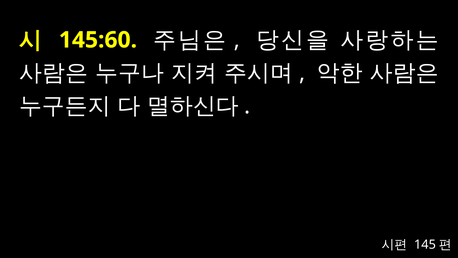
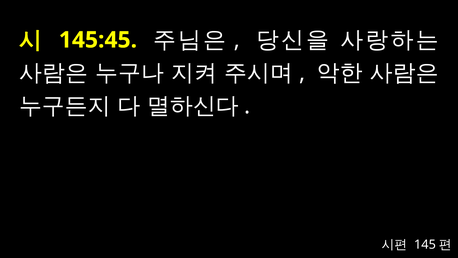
145:60: 145:60 -> 145:45 (98, 40)
